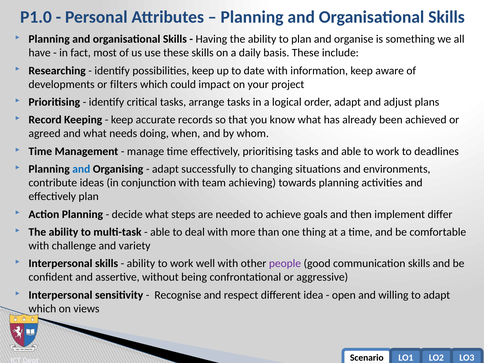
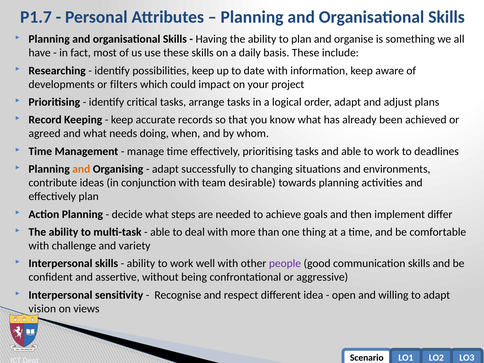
P1.0: P1.0 -> P1.7 (36, 17)
and colour: blue -> orange (81, 169)
achieving: achieving -> desirable (252, 183)
which: which -> vision (42, 309)
